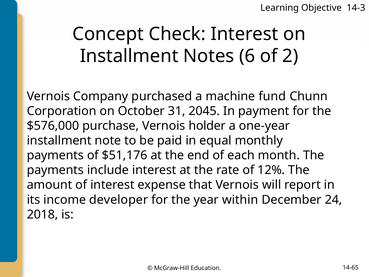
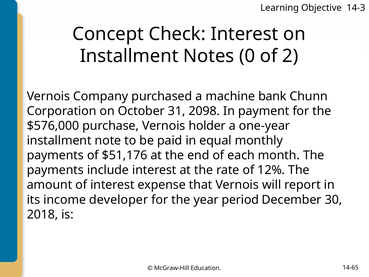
6: 6 -> 0 (247, 56)
fund: fund -> bank (272, 96)
2045: 2045 -> 2098 (204, 111)
within: within -> period (240, 200)
24: 24 -> 30 (333, 200)
